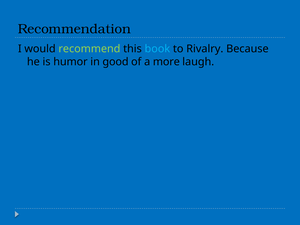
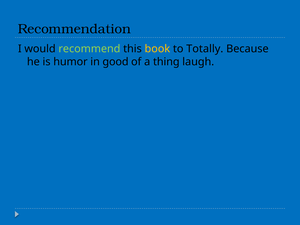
book colour: light blue -> yellow (157, 49)
Rivalry: Rivalry -> Totally (205, 49)
more: more -> thing (166, 62)
